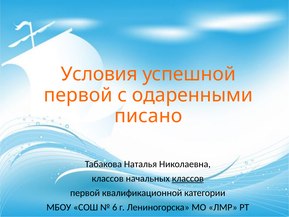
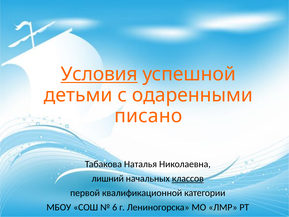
Условия underline: none -> present (99, 74)
первой: первой -> детьми (78, 95)
классов: классов -> лишний (108, 178)
